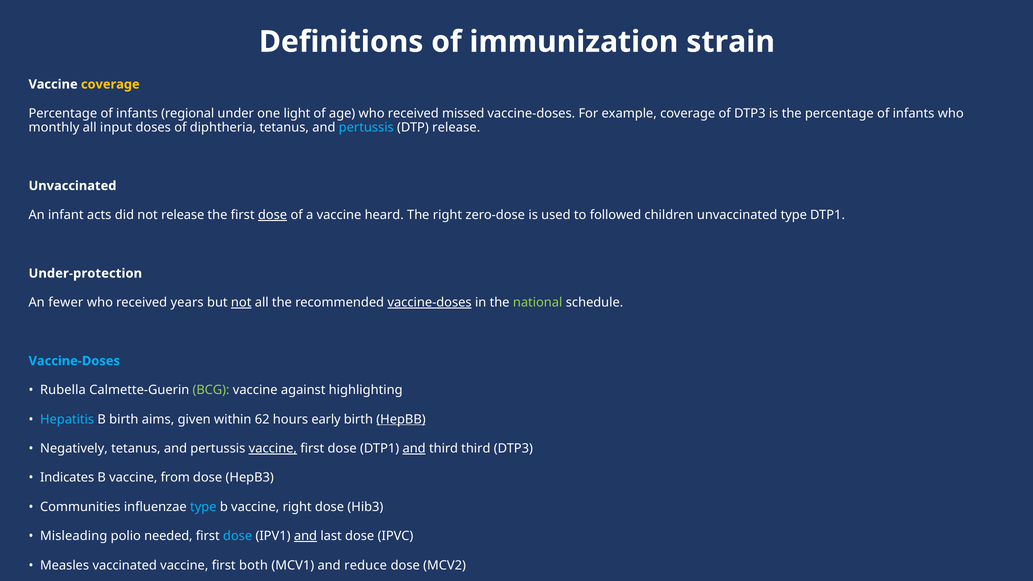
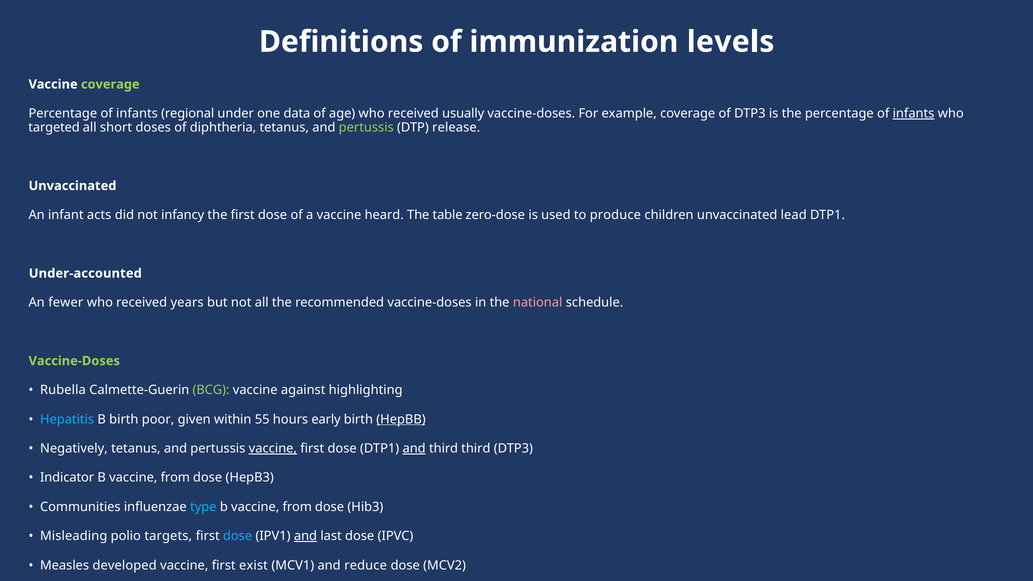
strain: strain -> levels (731, 42)
coverage colour: yellow -> light green (110, 84)
light: light -> data (297, 114)
missed: missed -> usually (463, 114)
infants underline: none -> present (914, 114)
monthly: monthly -> targeted (54, 127)
input: input -> short (116, 127)
pertussis colour: light blue -> light green (366, 127)
not release: release -> infancy (183, 215)
dose underline: present -> none (273, 215)
The right: right -> table (448, 215)
followed: followed -> produce (615, 215)
unvaccinated type: type -> lead (794, 215)
Under-protection: Under-protection -> Under-accounted (85, 273)
not underline: present -> none (241, 303)
vaccine-doses underline: present -> none (430, 303)
national colour: light green -> pink (538, 303)
Vaccine-Doses colour: light blue -> light green (74, 361)
aims: aims -> poor (158, 419)
62: 62 -> 55 (262, 419)
Indicates: Indicates -> Indicator (67, 478)
right: right -> from (297, 507)
needed: needed -> targets (168, 536)
vaccinated: vaccinated -> developed (125, 565)
both: both -> exist (254, 565)
